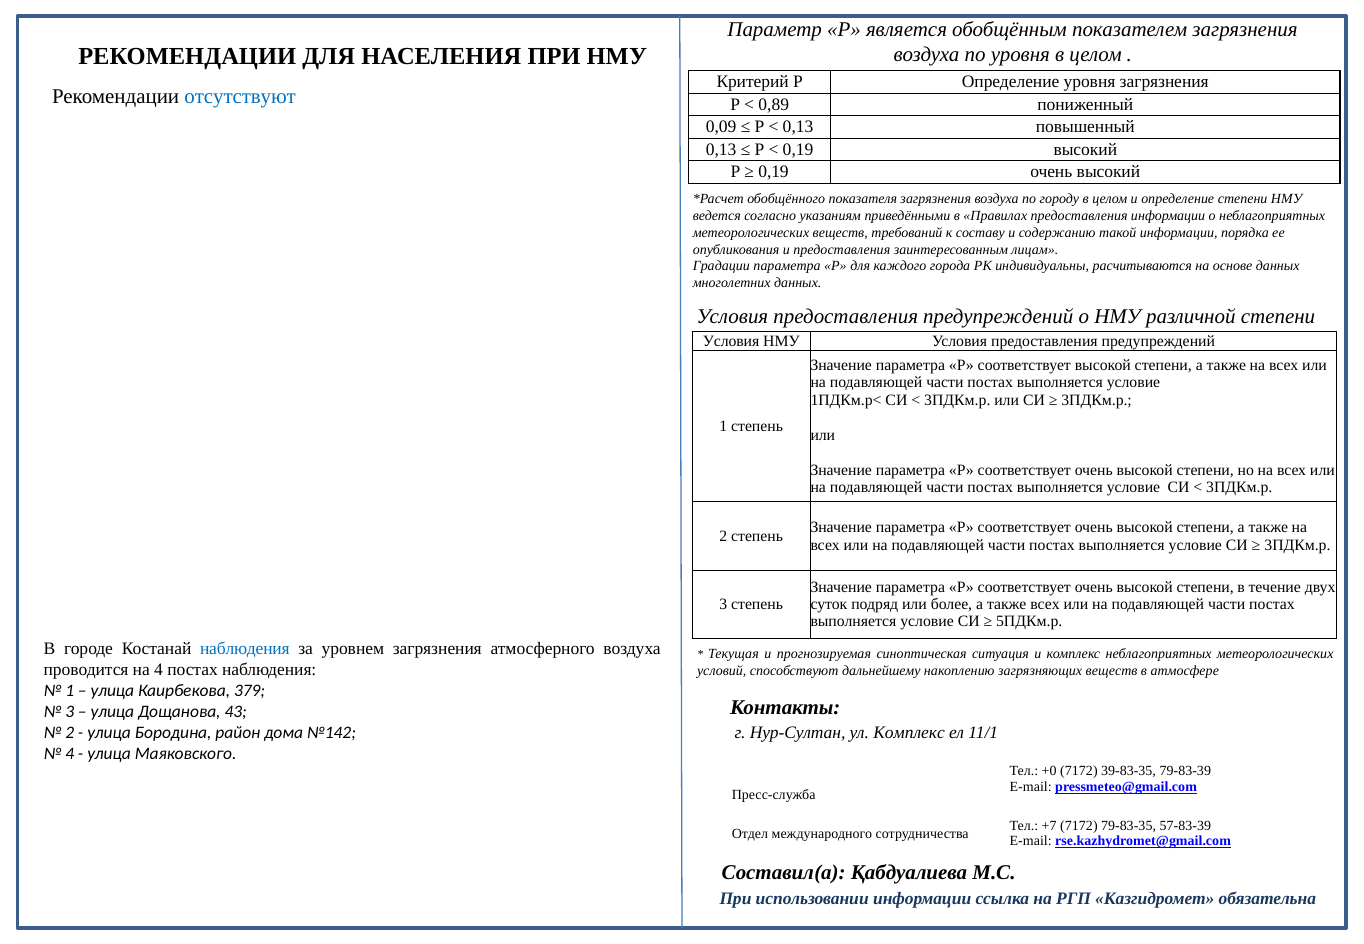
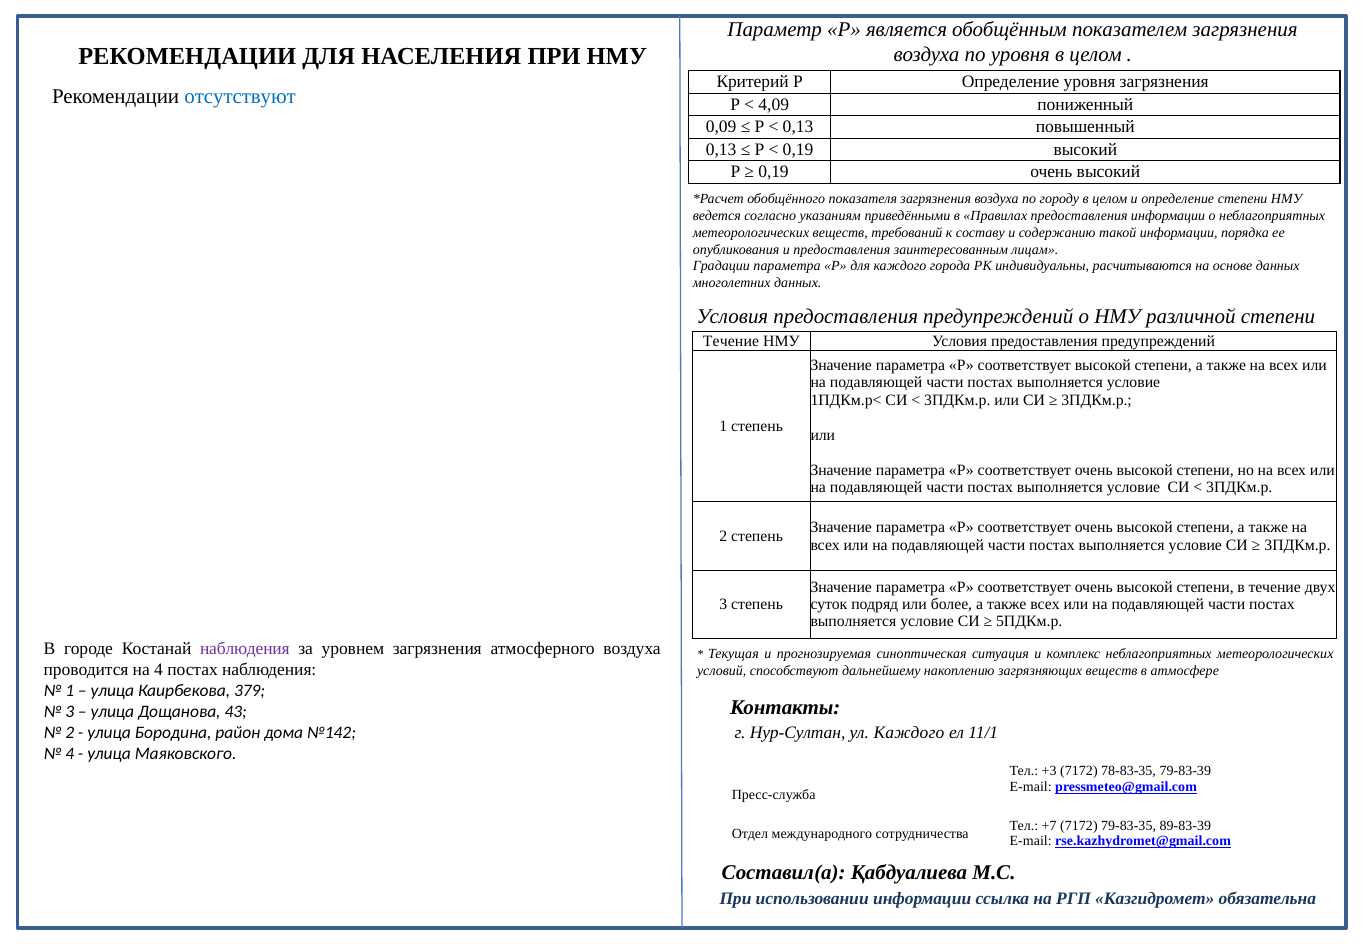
0,89: 0,89 -> 4,09 (774, 104)
Условия: Условия -> Течение (731, 341)
наблюдения colour: blue -> purple (245, 649)
ул Комплекс: Комплекс -> Каждого (909, 733)
+0: +0 -> +3 (1049, 771)
39-83-35: 39-83-35 -> 78-83-35 (1129, 771)
57-83-39: 57-83-39 -> 89-83-39 (1185, 826)
